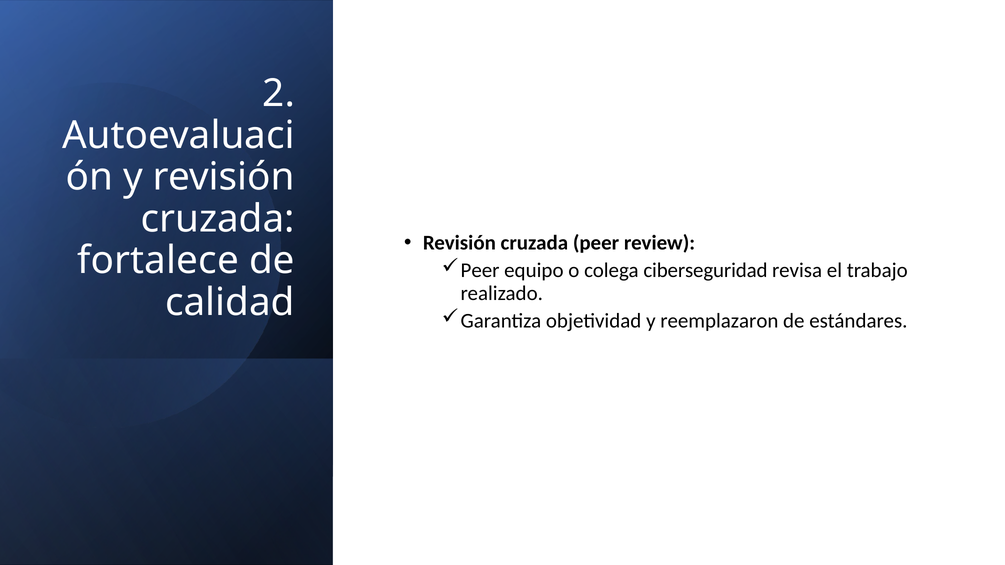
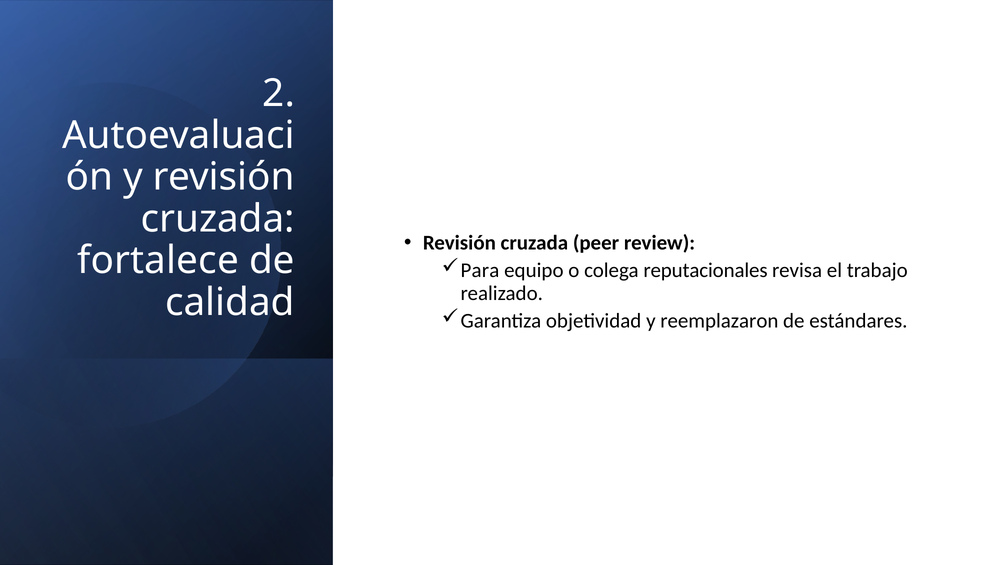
Peer: Peer -> Para (480, 271)
ciberseguridad: ciberseguridad -> reputacionales (705, 271)
